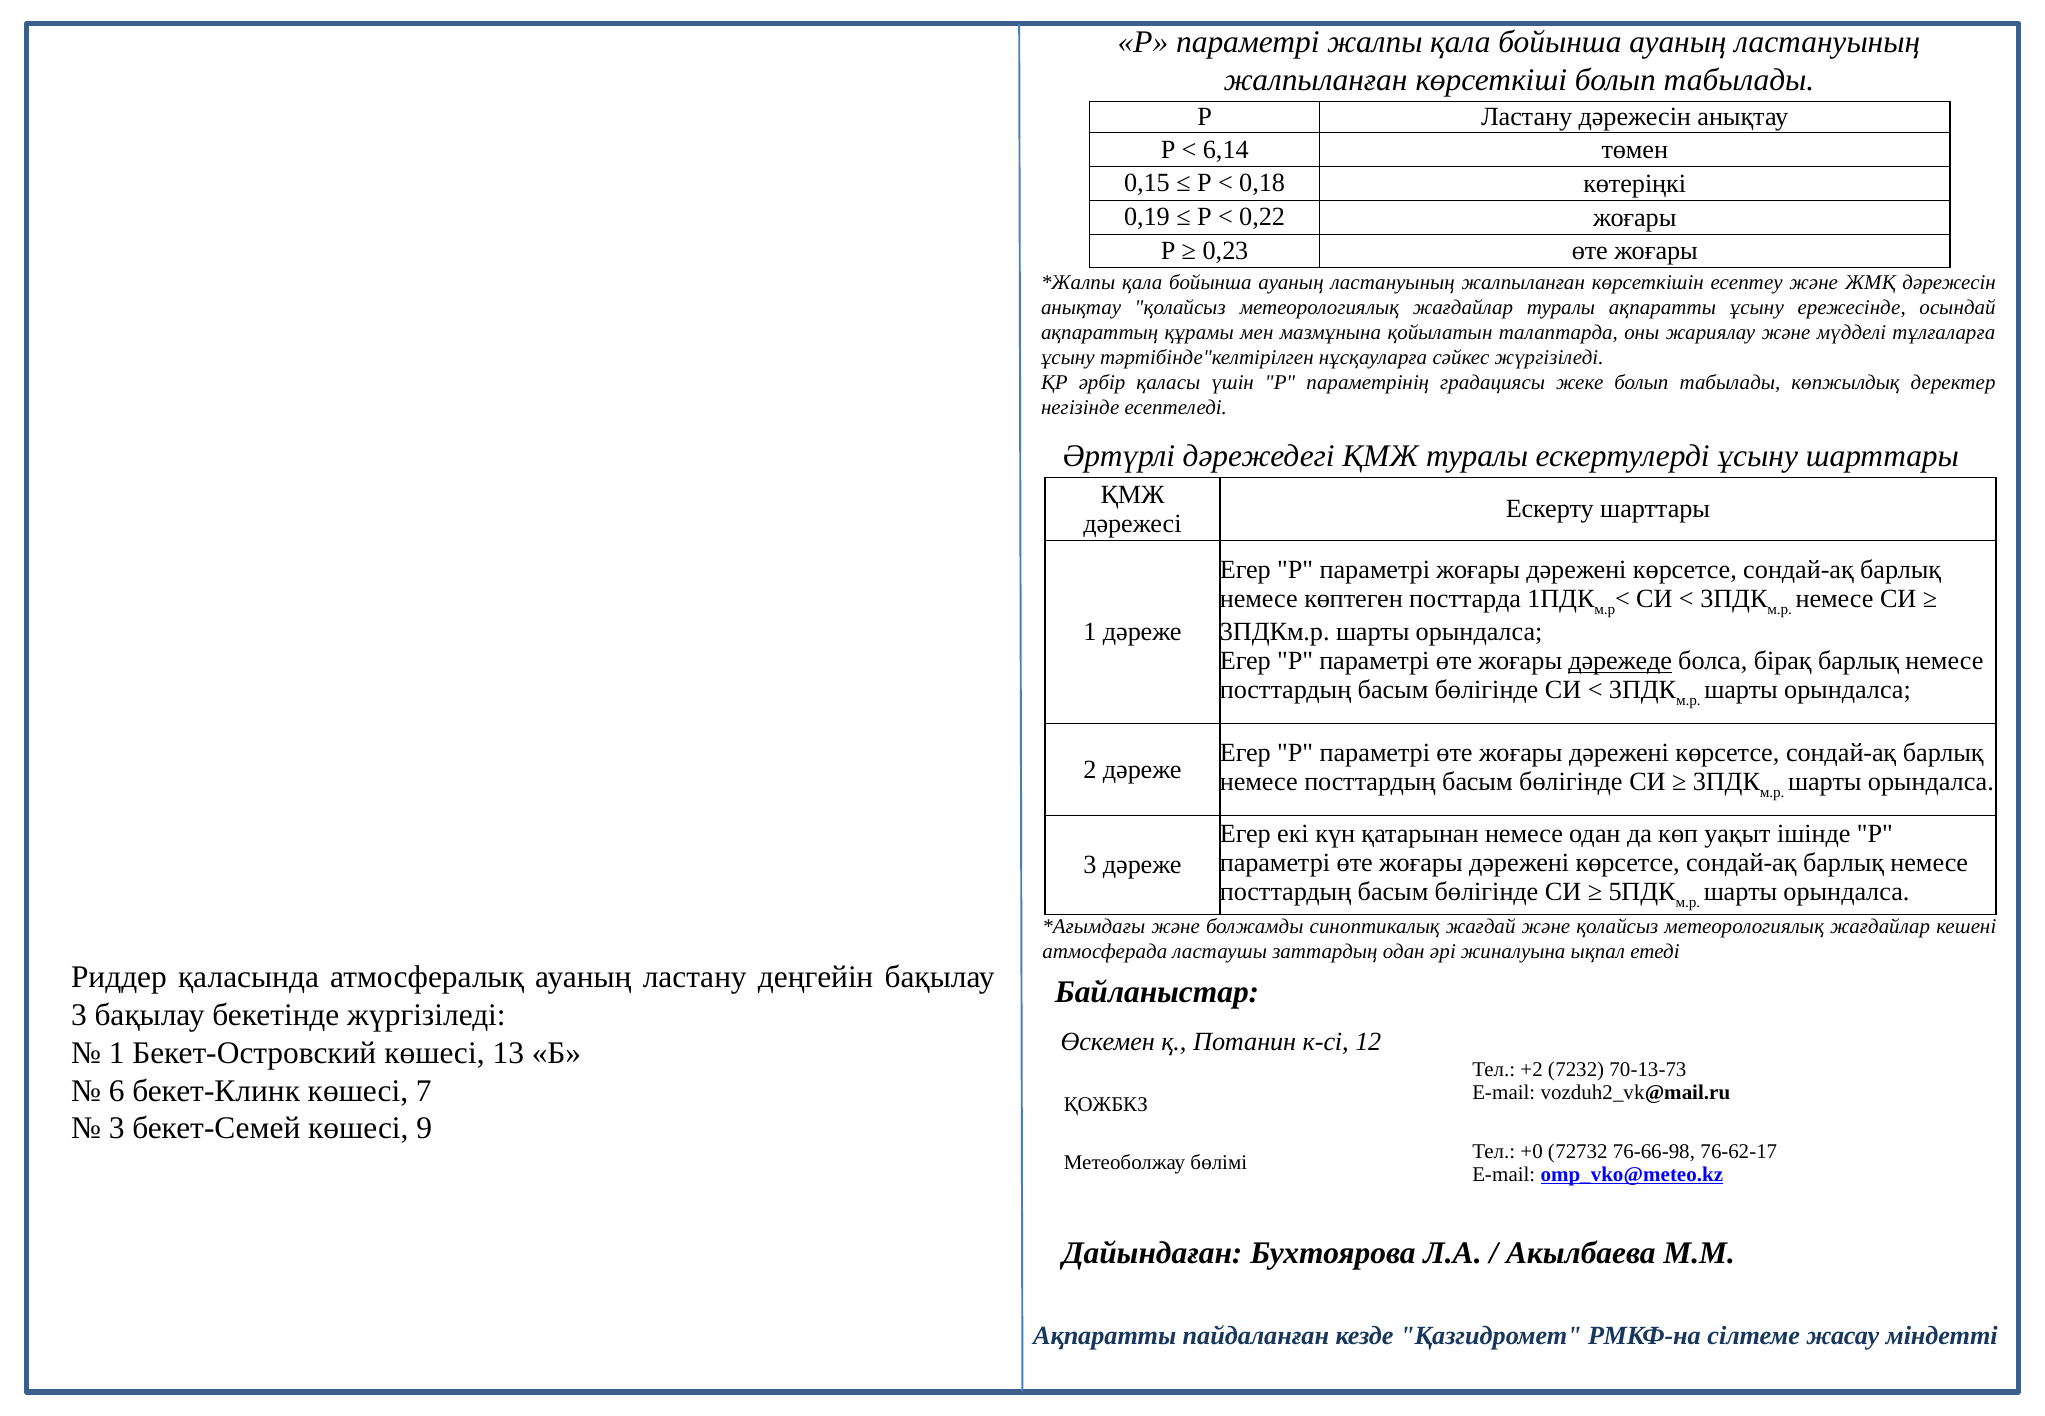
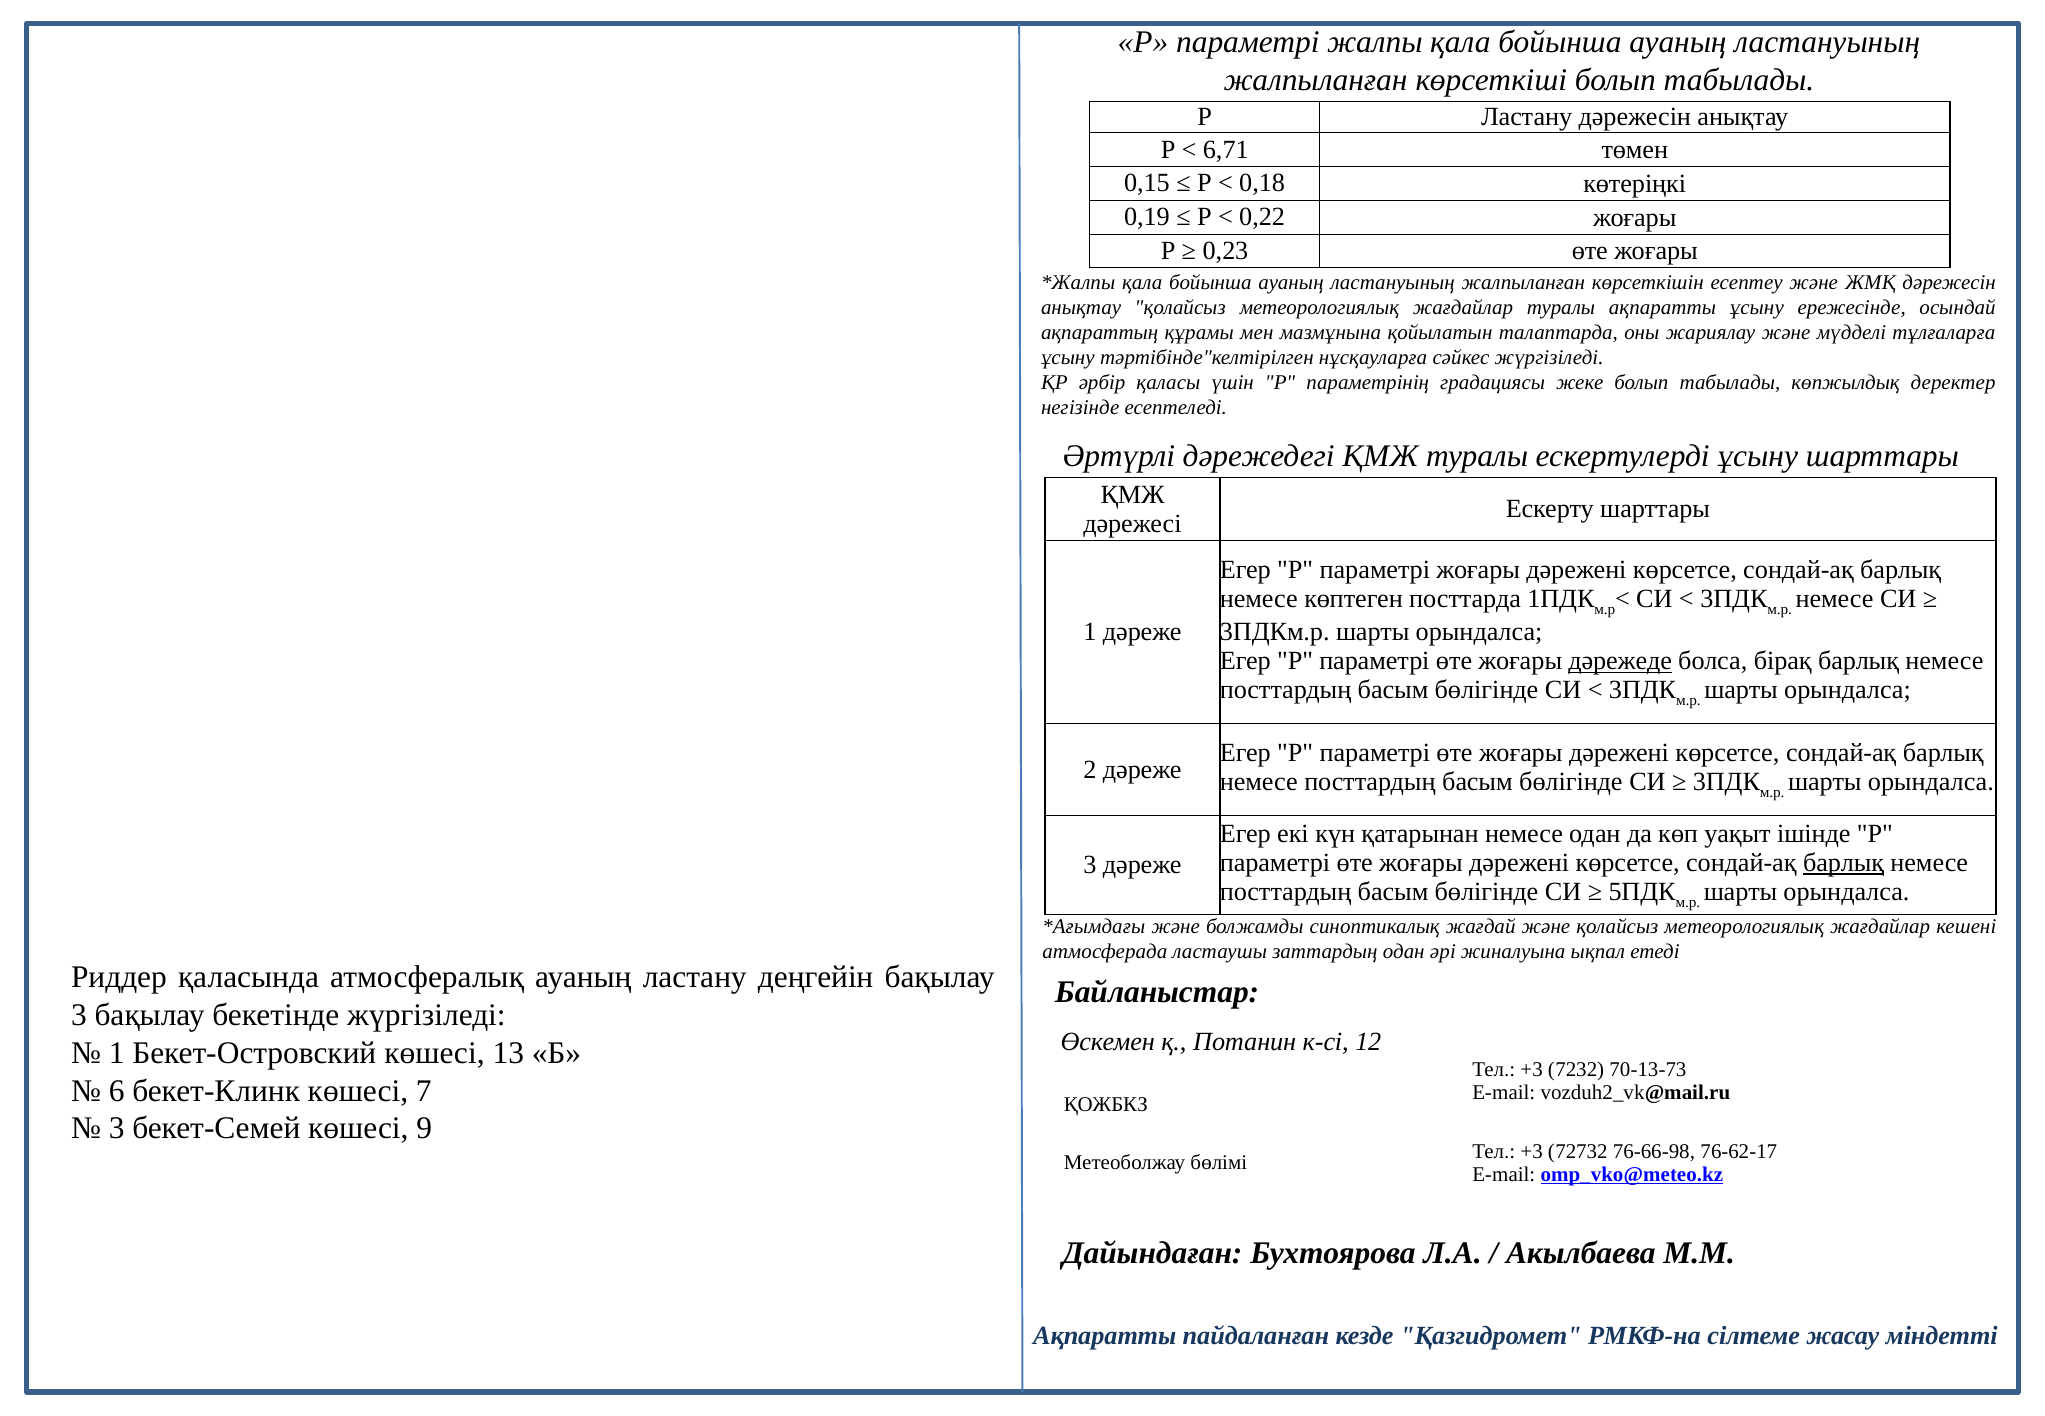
6,14: 6,14 -> 6,71 (1226, 149)
барлық underline: none -> present (1844, 863)
+2: +2 -> +3 (1532, 1069)
+0: +0 -> +3 (1532, 1151)
